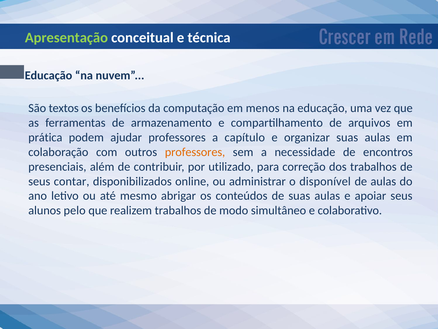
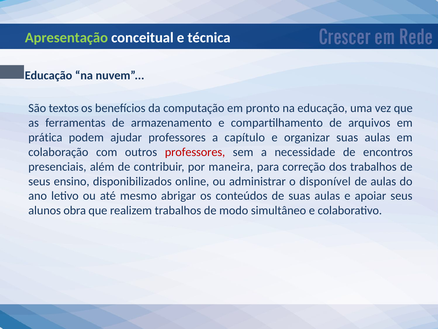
menos: menos -> pronto (263, 108)
professores colour: orange -> red (195, 152)
utilizado: utilizado -> maneira (231, 166)
contar: contar -> ensino (72, 181)
pelo: pelo -> obra (75, 210)
